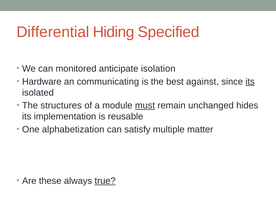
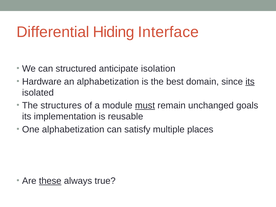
Specified: Specified -> Interface (168, 32)
monitored: monitored -> structured (76, 69)
an communicating: communicating -> alphabetization (108, 82)
against: against -> domain (203, 82)
hides: hides -> goals (247, 106)
matter: matter -> places (200, 129)
these underline: none -> present (50, 181)
true underline: present -> none (105, 181)
